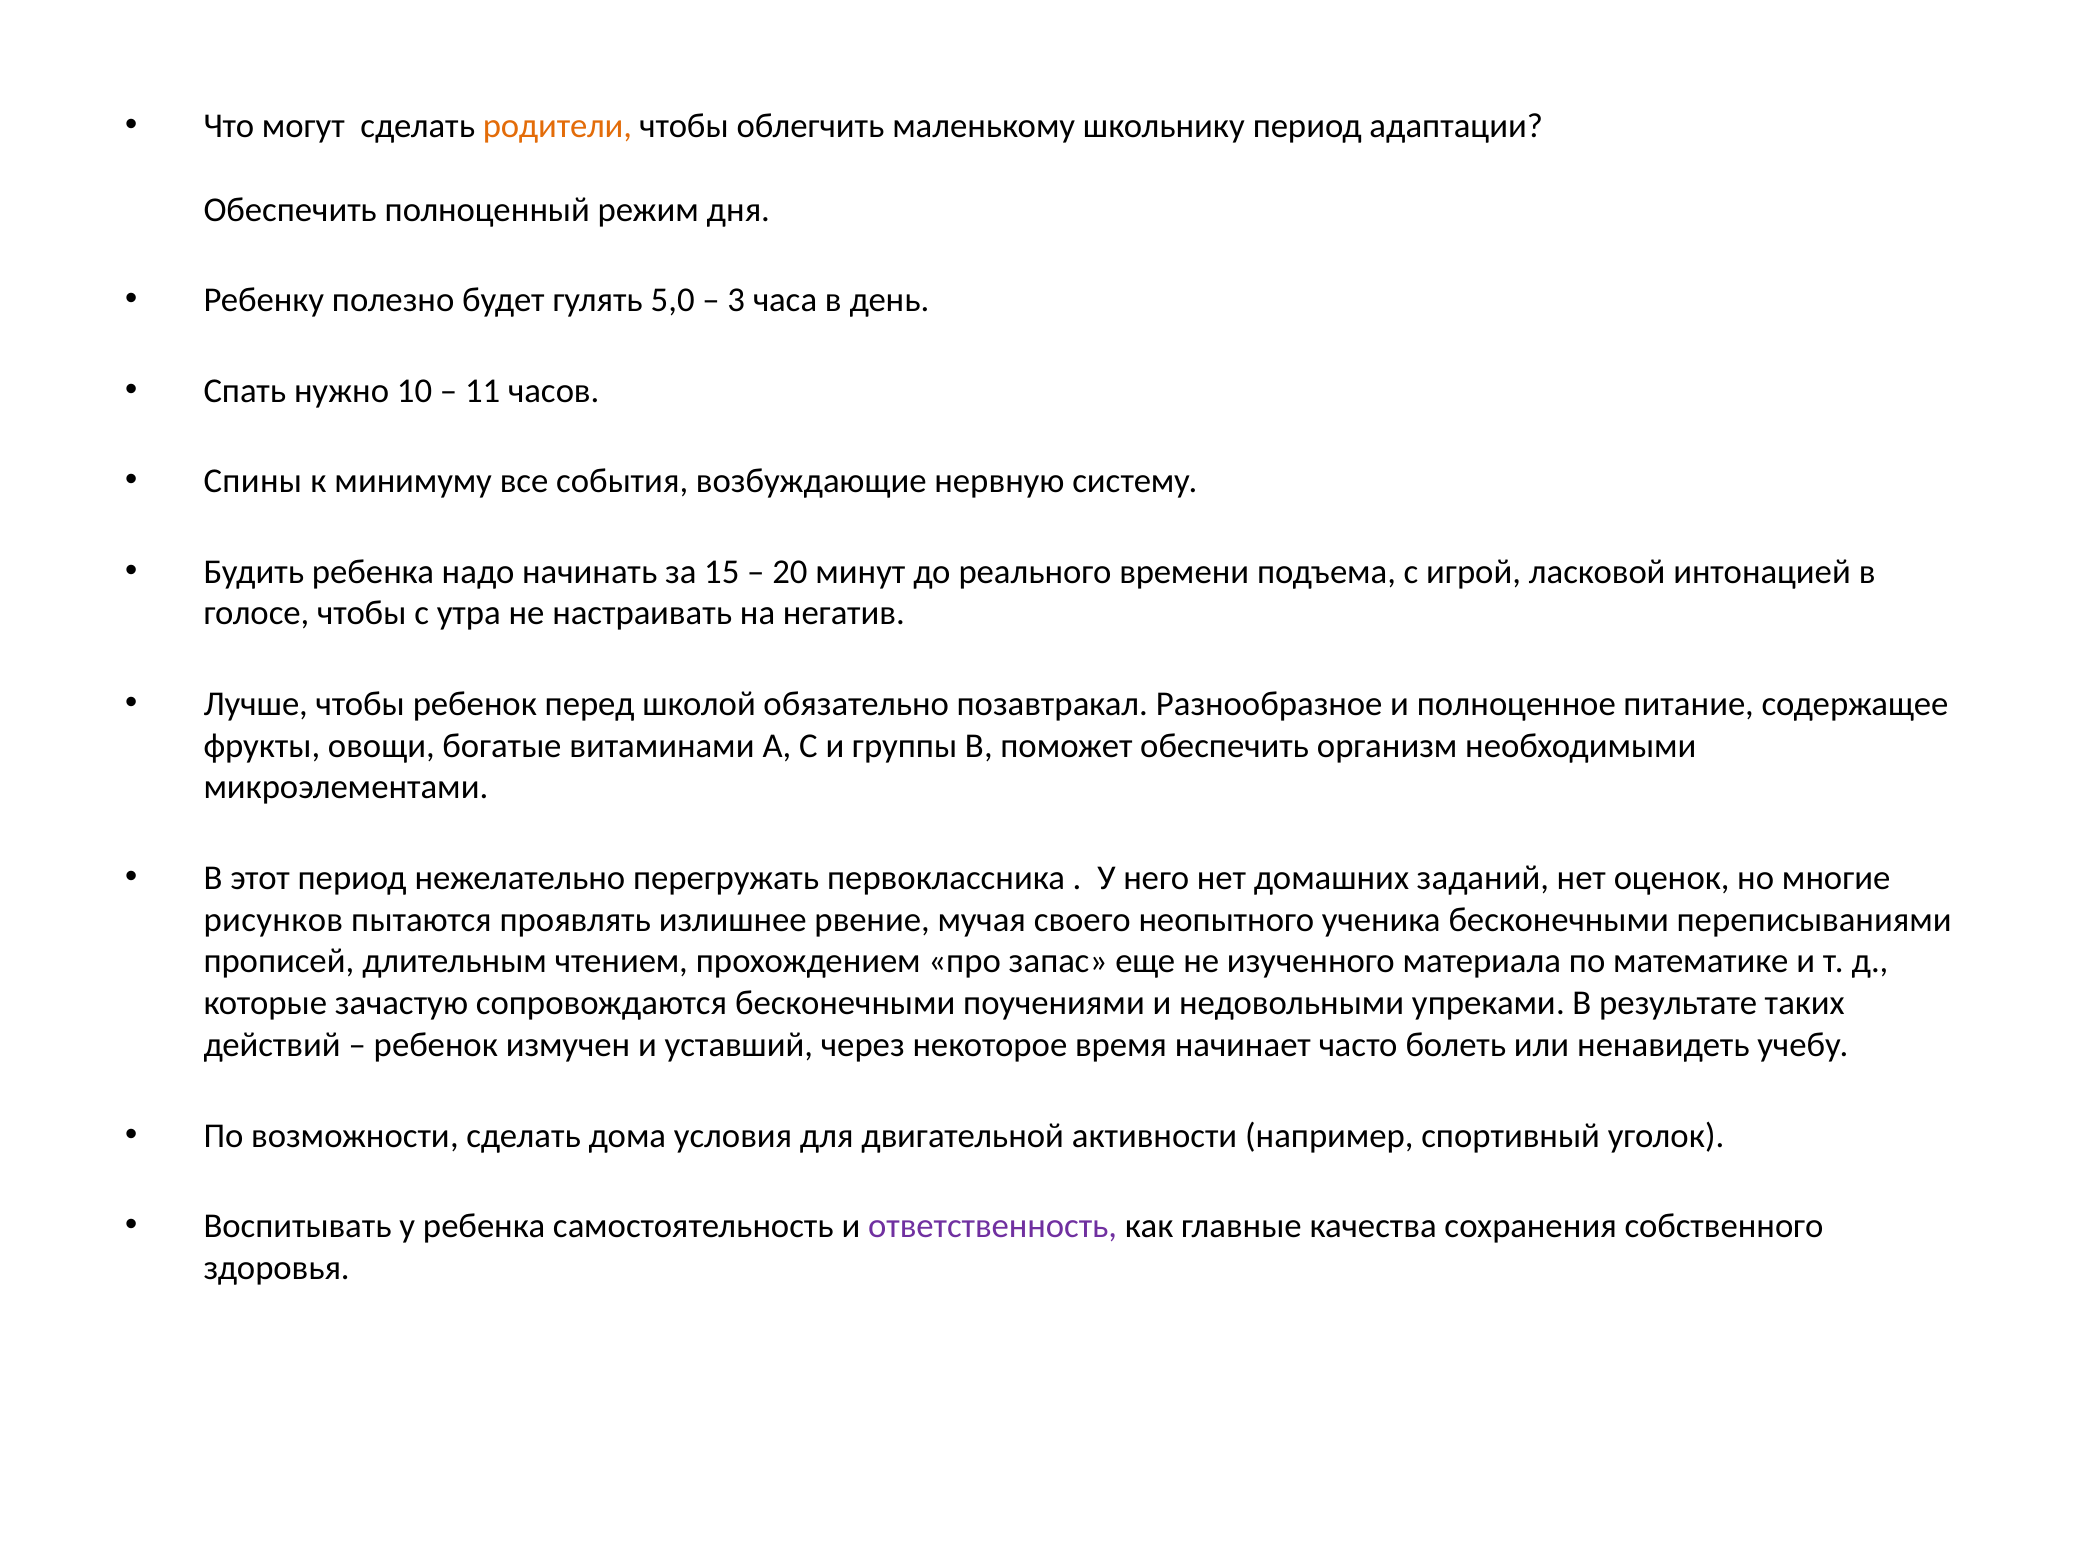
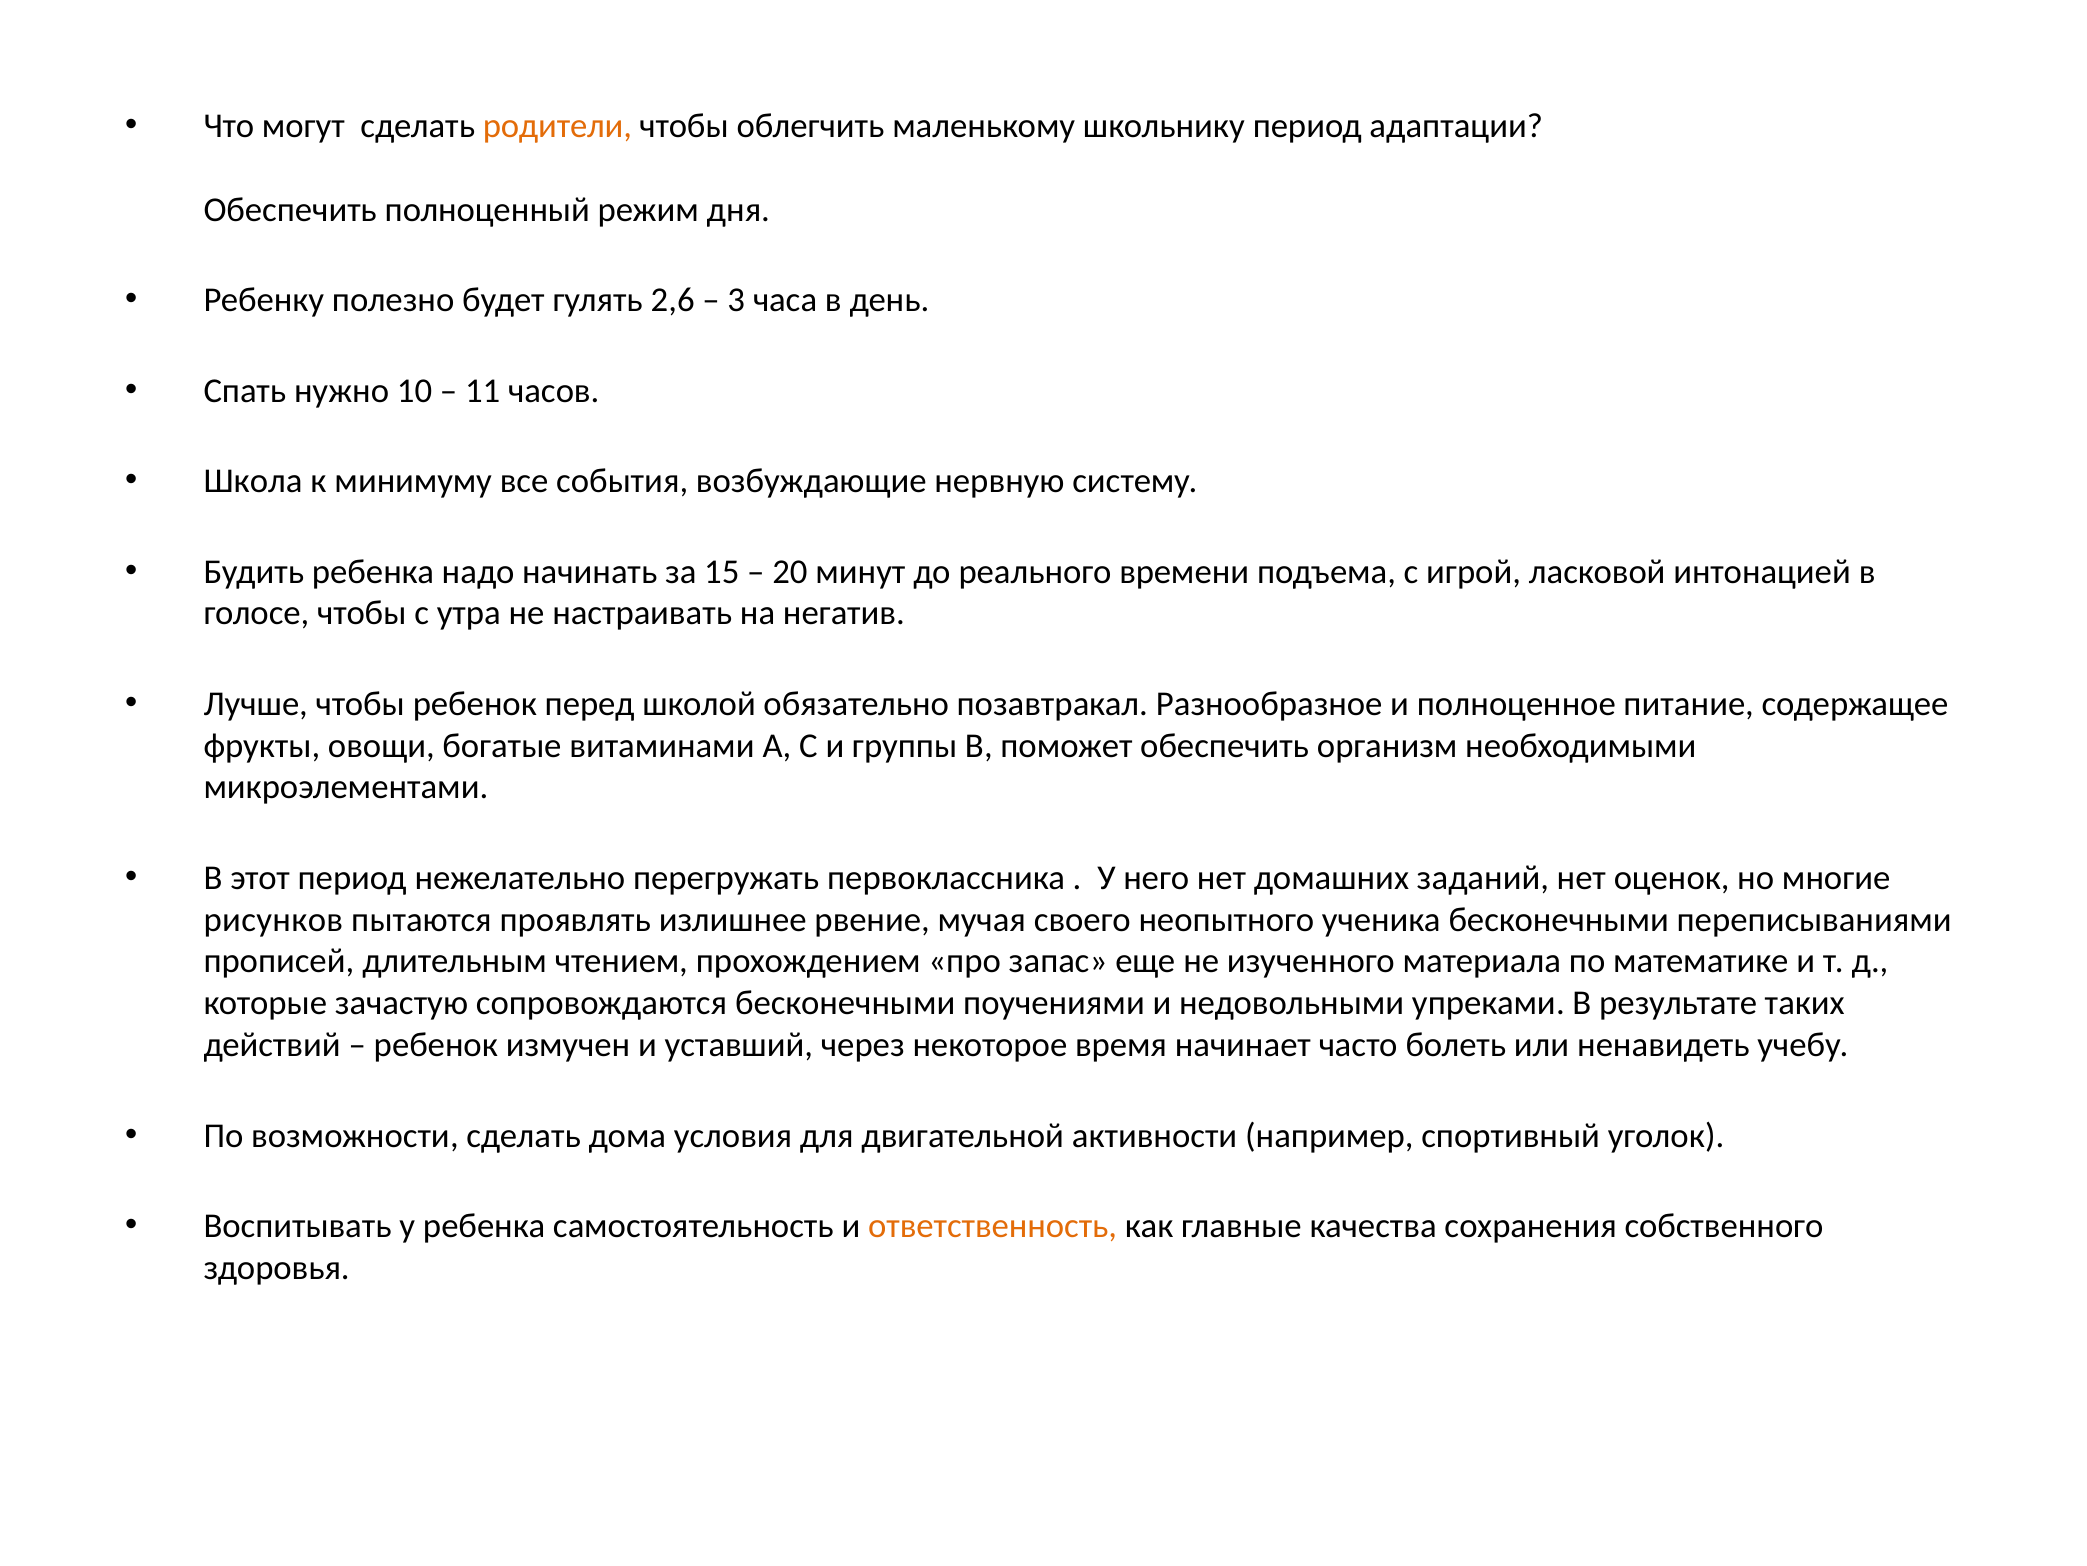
5,0: 5,0 -> 2,6 (673, 300)
Спины: Спины -> Школа (253, 481)
ответственность colour: purple -> orange (993, 1225)
